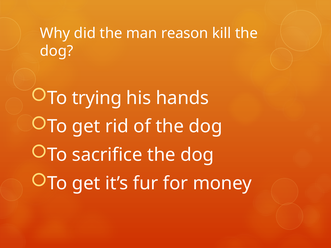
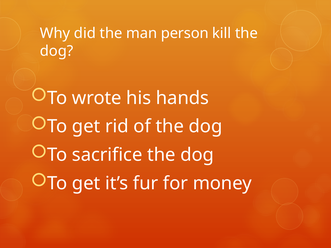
reason: reason -> person (185, 33)
trying: trying -> wrote (97, 98)
